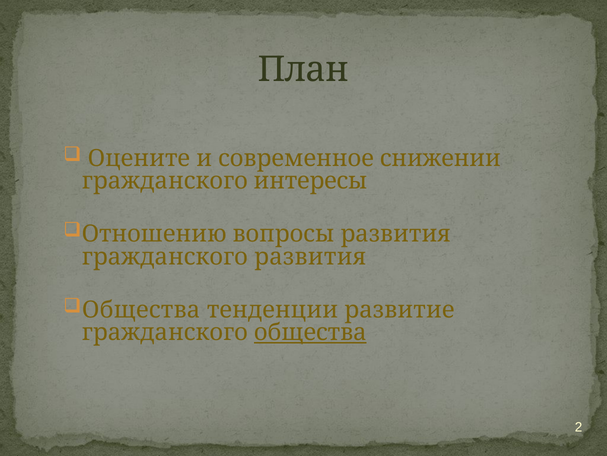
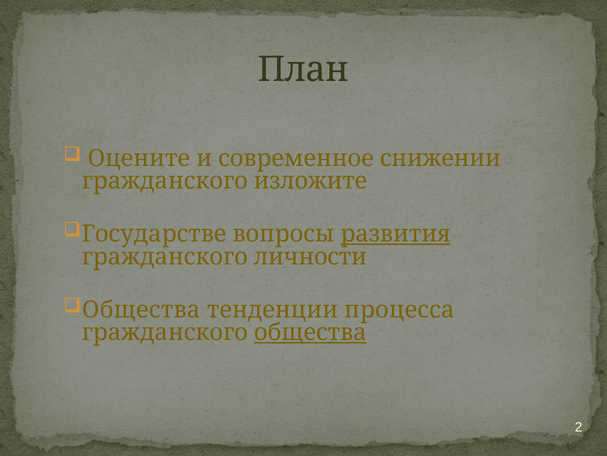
интересы: интересы -> изложите (310, 181)
Отношению: Отношению -> Государстве (154, 234)
развития underline: none -> present (396, 234)
гражданского развития: развития -> личности (310, 256)
развитие: развитие -> процесса (399, 309)
